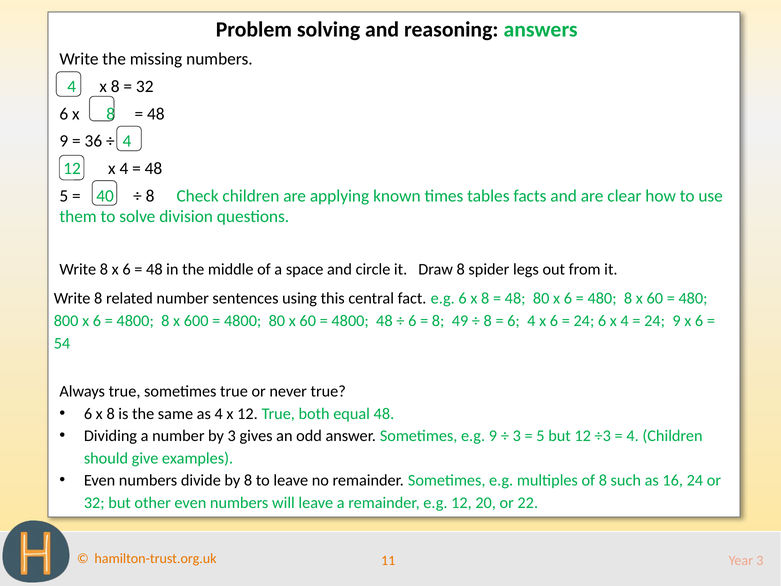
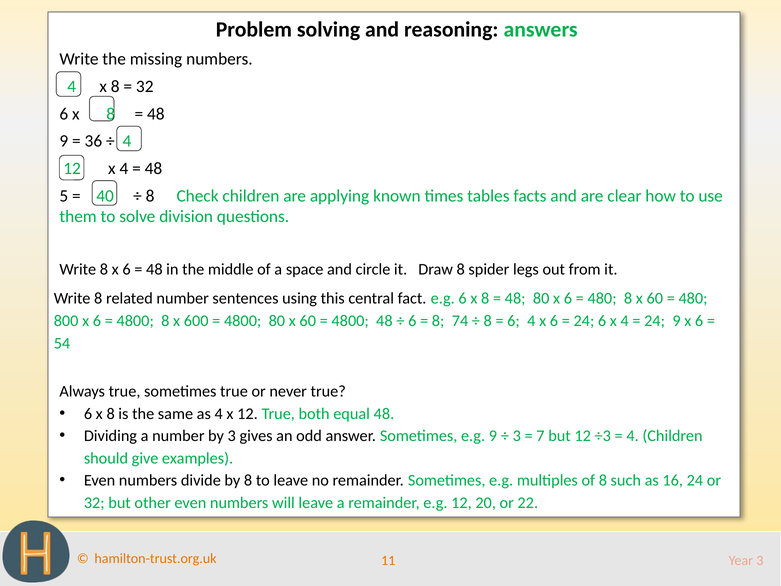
49: 49 -> 74 (460, 321)
5: 5 -> 7 (540, 436)
